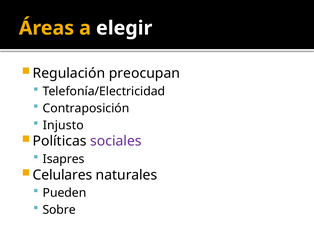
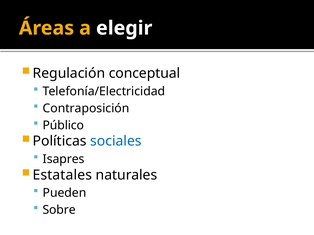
preocupan: preocupan -> conceptual (144, 73)
Injusto: Injusto -> Público (63, 126)
sociales colour: purple -> blue (116, 141)
Celulares: Celulares -> Estatales (62, 175)
